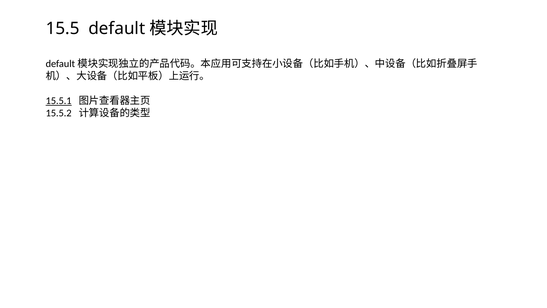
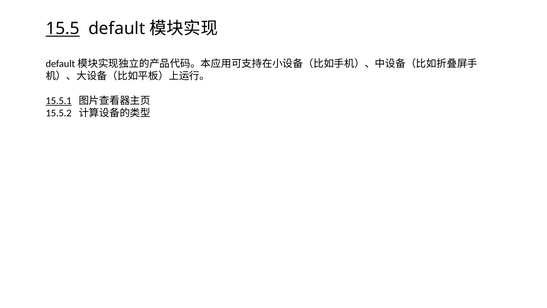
15.5 underline: none -> present (63, 29)
